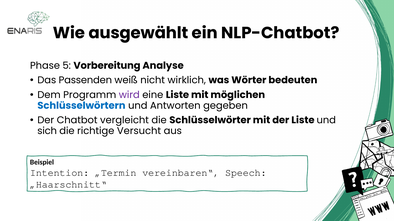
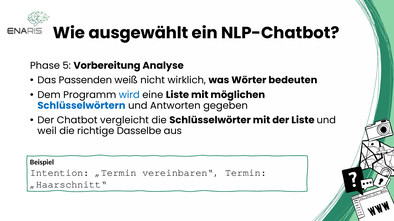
wird colour: purple -> blue (129, 95)
sich: sich -> weil (47, 131)
Versucht: Versucht -> Dasselbe (139, 131)
Speech: Speech -> Termin (246, 173)
